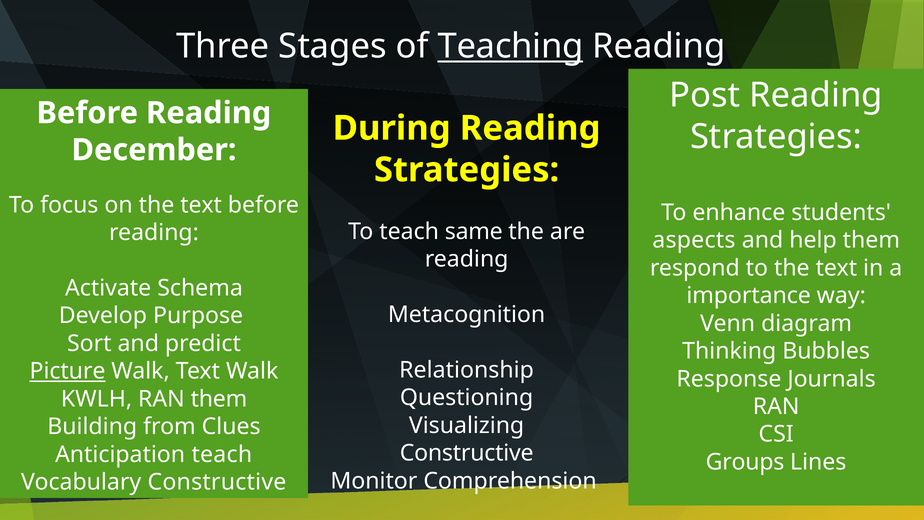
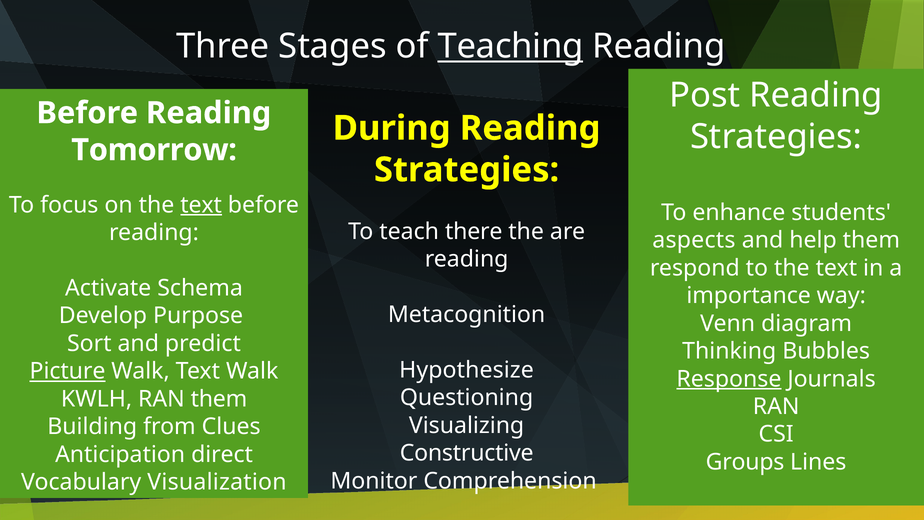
December: December -> Tomorrow (154, 150)
text underline: none -> present (201, 205)
same: same -> there (474, 231)
Relationship: Relationship -> Hypothesize (467, 370)
Response underline: none -> present (729, 379)
Anticipation teach: teach -> direct (222, 454)
Vocabulary Constructive: Constructive -> Visualization (217, 482)
